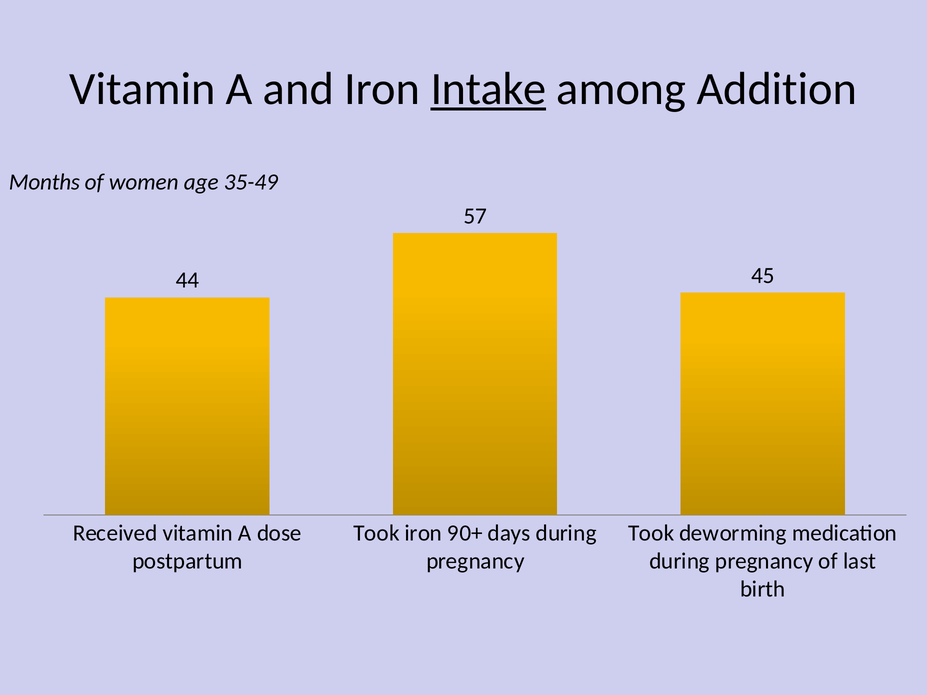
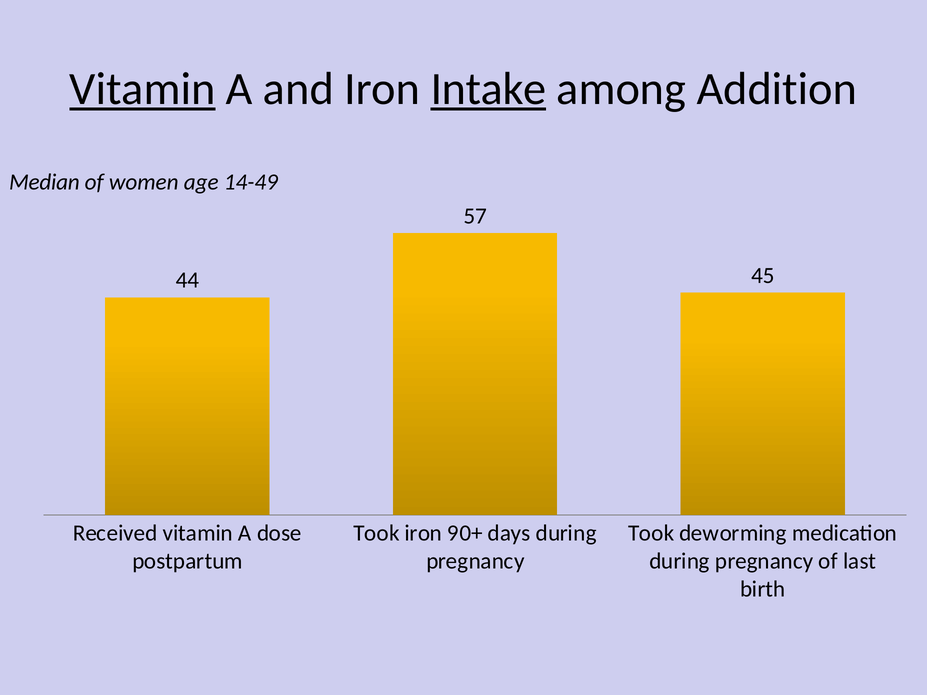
Vitamin underline: none -> present (142, 89)
Months: Months -> Median (44, 182)
35-49: 35-49 -> 14-49 (251, 182)
